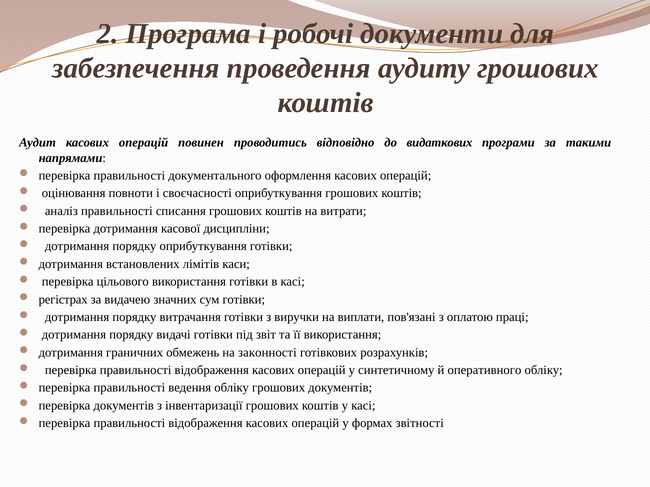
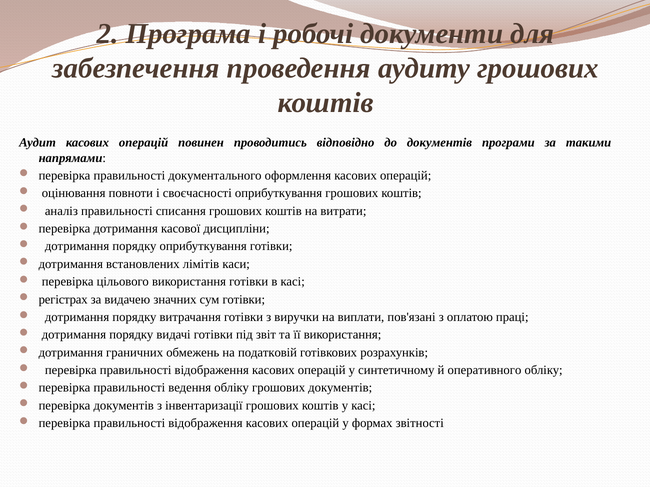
до видаткових: видаткових -> документів (439, 143)
законності: законності -> податковій (267, 353)
